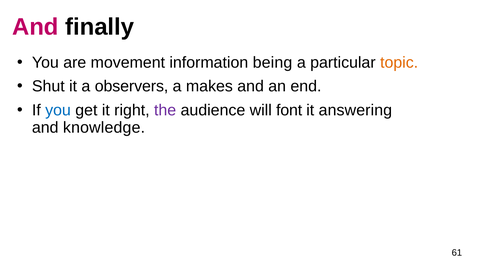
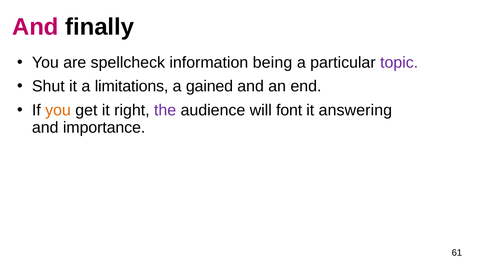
movement: movement -> spellcheck (128, 62)
topic colour: orange -> purple (399, 62)
observers: observers -> limitations (132, 86)
makes: makes -> gained (209, 86)
you colour: blue -> orange (58, 110)
knowledge: knowledge -> importance (104, 127)
